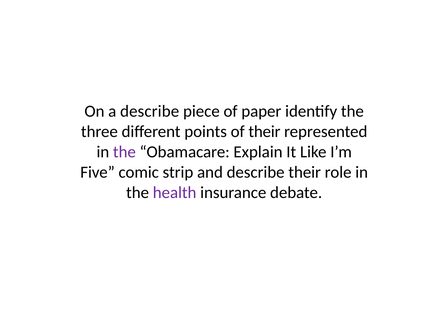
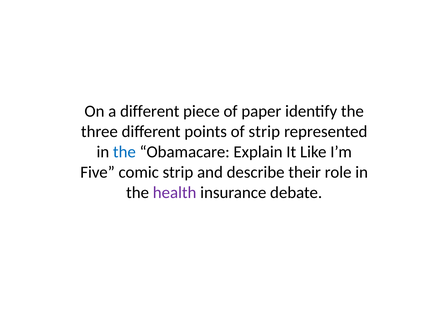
a describe: describe -> different (150, 111)
of their: their -> strip (264, 131)
the colour: purple -> blue (124, 152)
